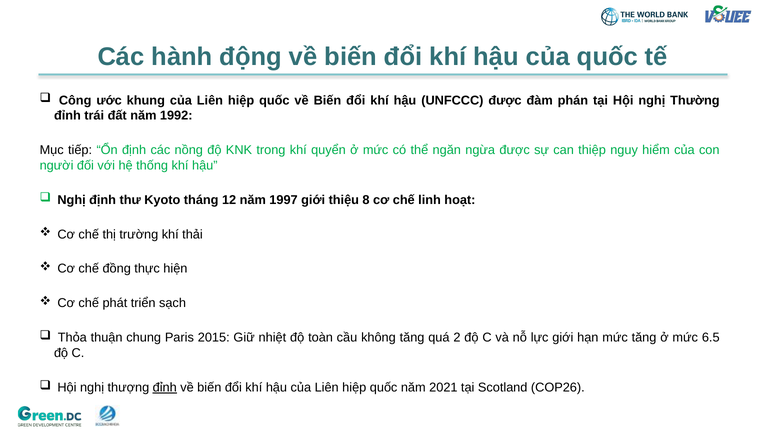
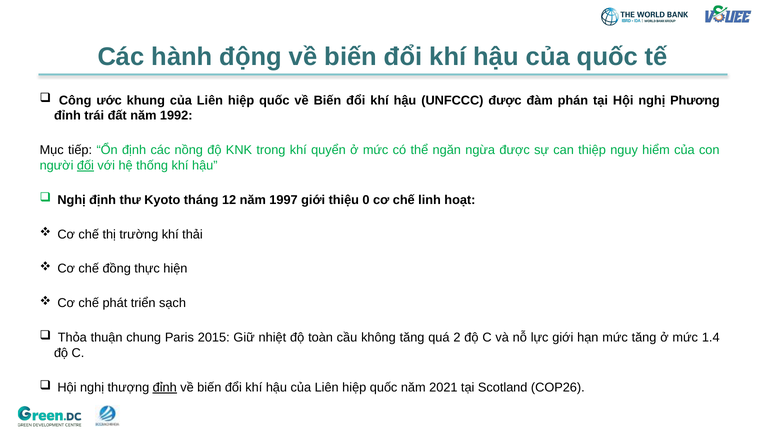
Thường: Thường -> Phương (695, 100)
đối underline: none -> present (85, 165)
8: 8 -> 0 (366, 200)
6.5: 6.5 -> 1.4 (711, 338)
